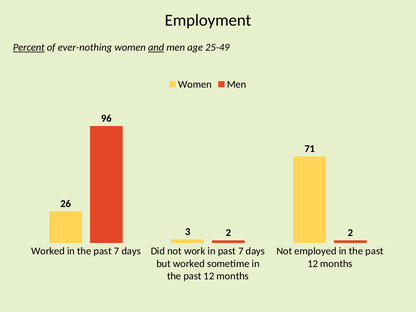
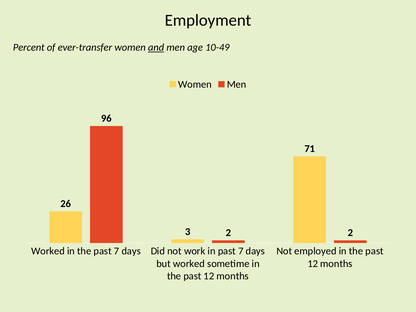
Percent underline: present -> none (29, 47)
ever-nothing: ever-nothing -> ever-transfer (85, 47)
25-49: 25-49 -> 10-49 (217, 47)
